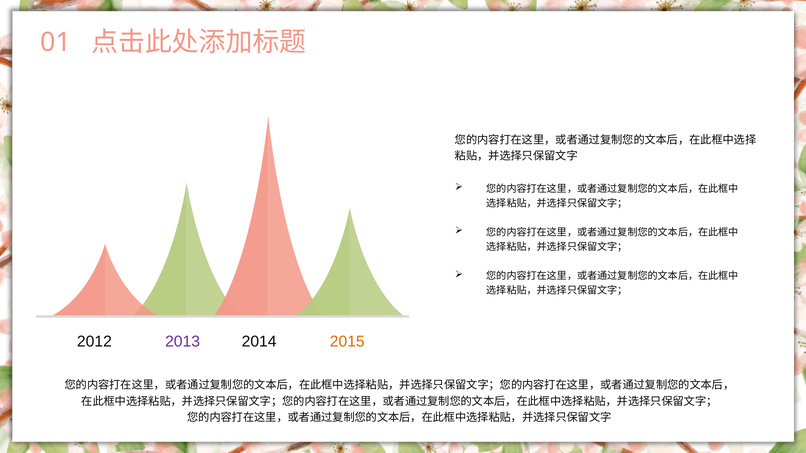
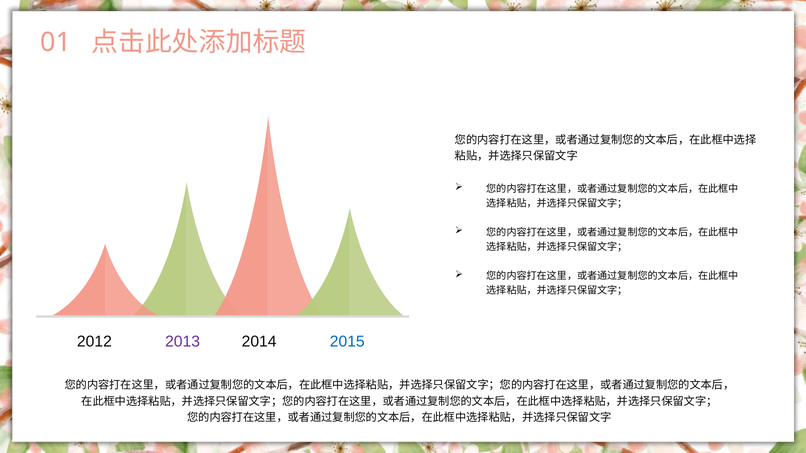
2015 colour: orange -> blue (347, 342)
